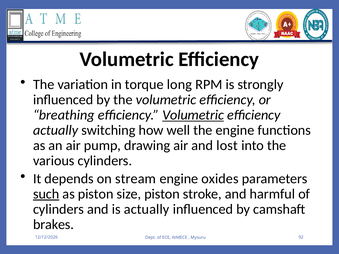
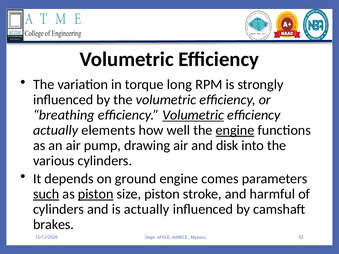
switching: switching -> elements (108, 130)
engine underline: none -> present (235, 130)
lost: lost -> disk (227, 146)
stream: stream -> ground (136, 179)
oxides: oxides -> comes (220, 179)
piston underline: none -> present (96, 194)
